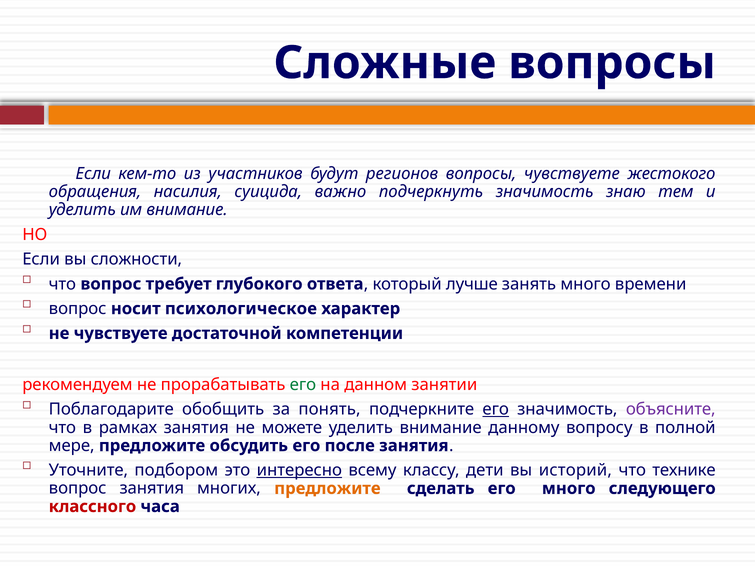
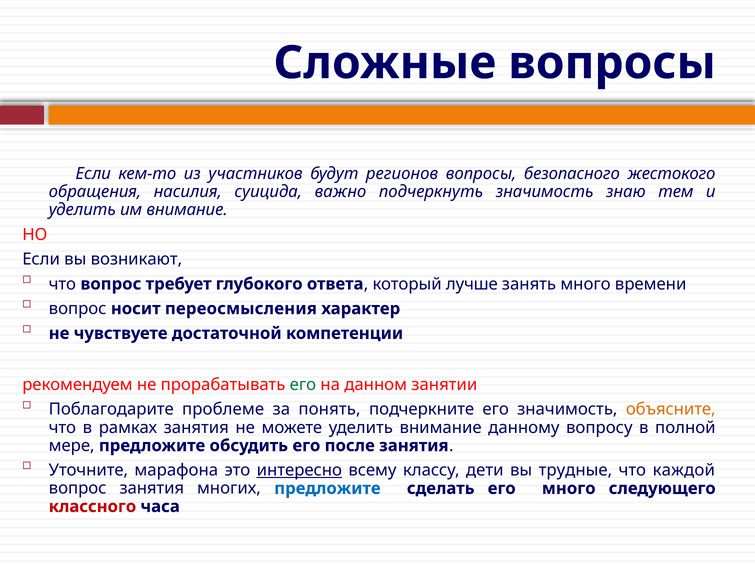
вопросы чувствуете: чувствуете -> безопасного (572, 174)
сложности: сложности -> возникают (136, 259)
психологическое: психологическое -> переосмысления (241, 309)
обобщить: обобщить -> проблеме (223, 410)
его underline: present -> none (496, 410)
объясните colour: purple -> orange (671, 410)
подбором: подбором -> марафона (176, 471)
историй: историй -> трудные (575, 471)
технике: технике -> каждой (684, 471)
предложите colour: orange -> blue (327, 489)
